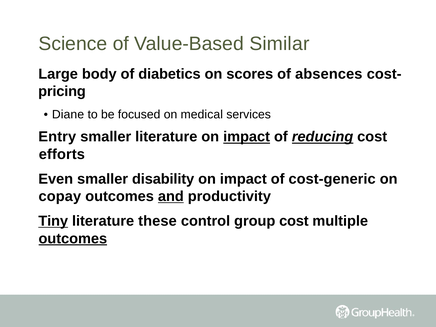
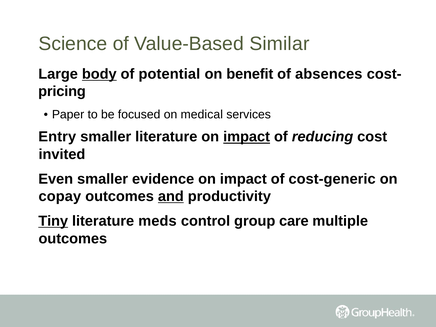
body underline: none -> present (99, 74)
diabetics: diabetics -> potential (169, 74)
scores: scores -> benefit (250, 74)
Diane: Diane -> Paper (68, 115)
reducing underline: present -> none (323, 137)
efforts: efforts -> invited (62, 154)
disability: disability -> evidence (163, 179)
these: these -> meds (157, 221)
group cost: cost -> care (294, 221)
outcomes underline: present -> none (73, 239)
